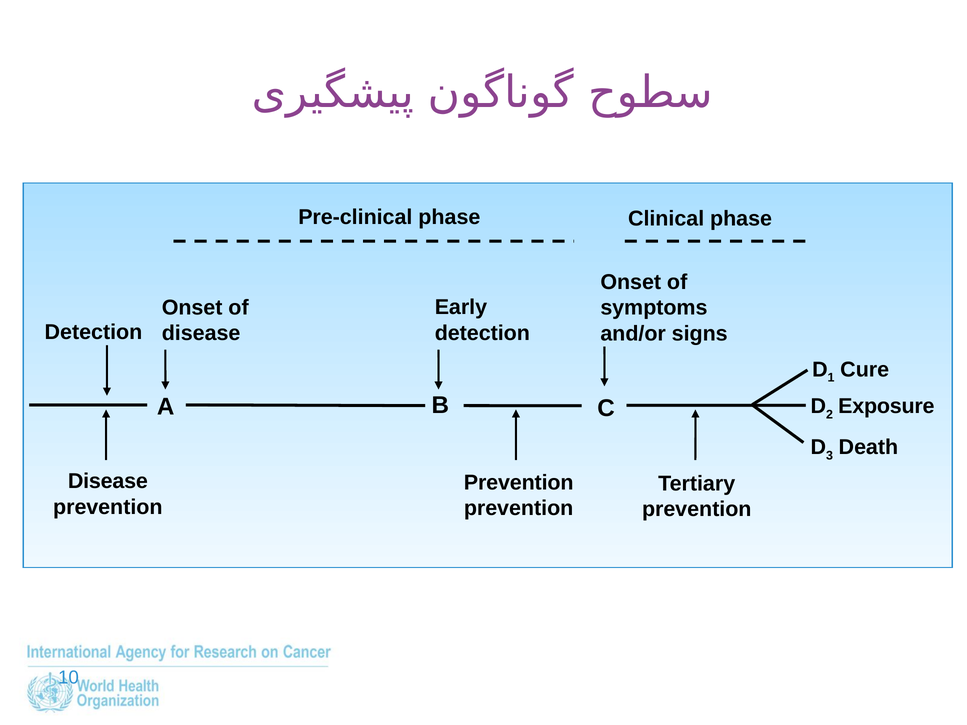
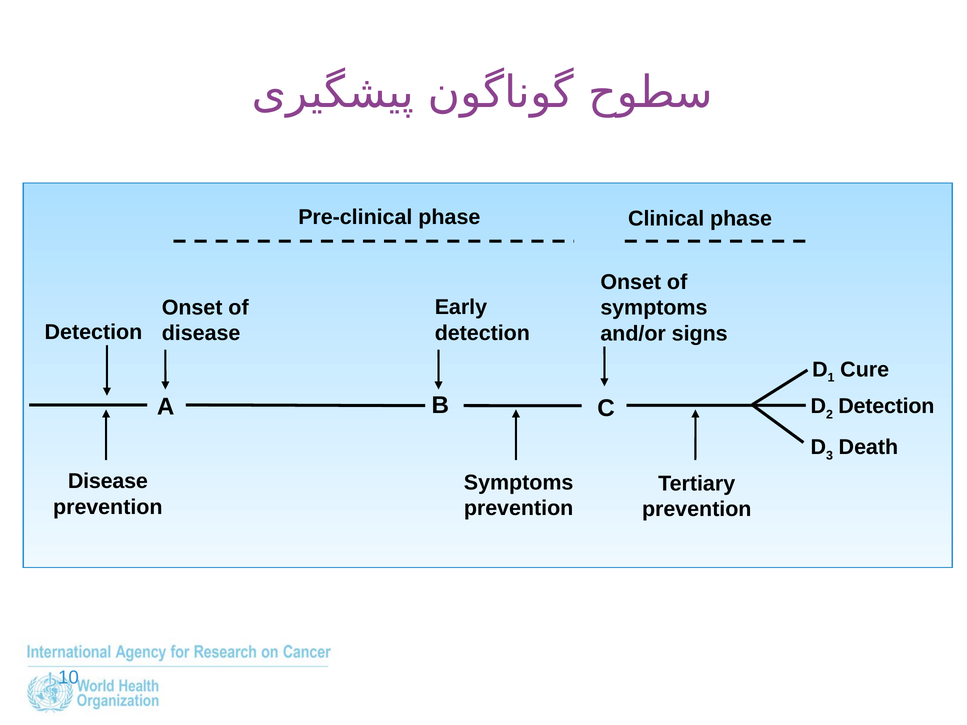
Exposure: Exposure -> Detection (886, 406)
Prevention: Prevention -> Symptoms (519, 483)
